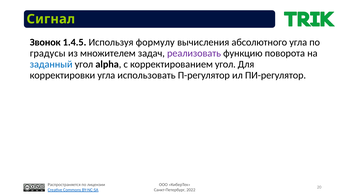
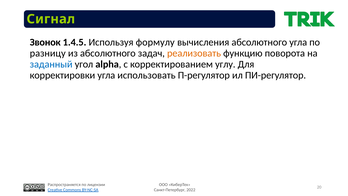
градусы: градусы -> разницу (48, 53)
из множителем: множителем -> абсолютного (108, 53)
реализовать colour: purple -> orange (194, 53)
корректированием угол: угол -> углу (225, 64)
